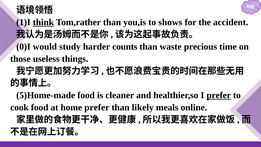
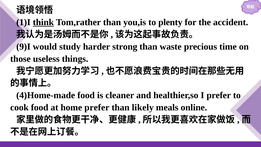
shows: shows -> plenty (170, 22)
0)I: 0)I -> 9)I (23, 47)
counts: counts -> strong (125, 47)
5)Home-made: 5)Home-made -> 4)Home-made (46, 95)
prefer underline: present -> none (219, 95)
